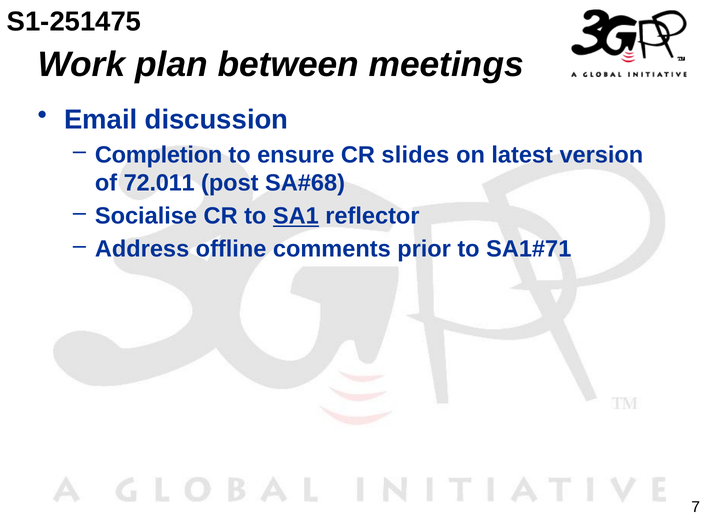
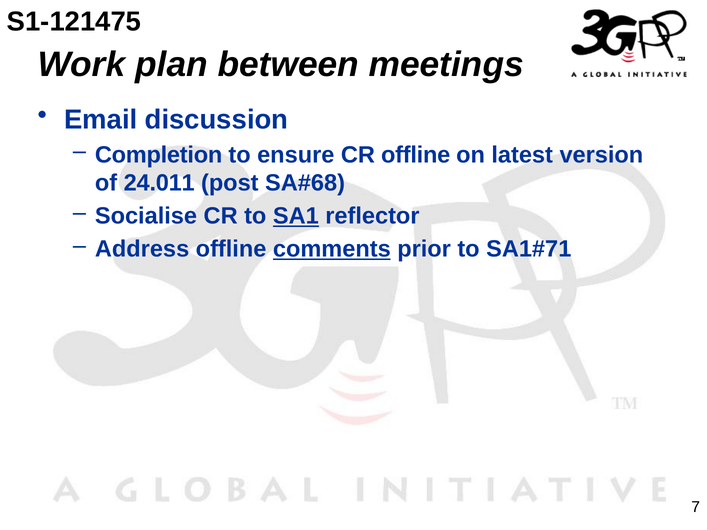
S1-251475: S1-251475 -> S1-121475 (74, 22)
CR slides: slides -> offline (416, 155)
72.011: 72.011 -> 24.011 (159, 183)
comments underline: none -> present (332, 249)
